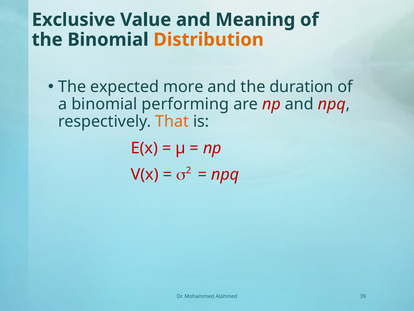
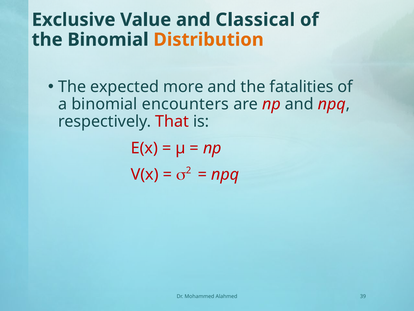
Meaning: Meaning -> Classical (255, 20)
duration: duration -> fatalities (302, 87)
performing: performing -> encounters (185, 104)
That colour: orange -> red (172, 121)
